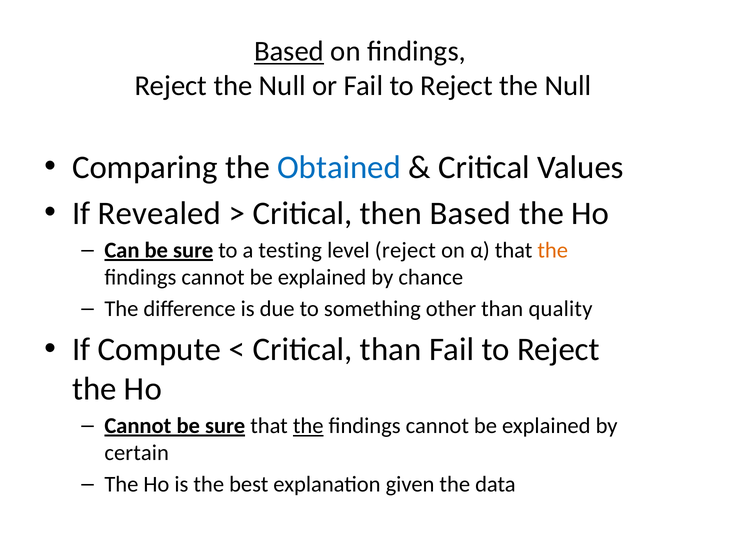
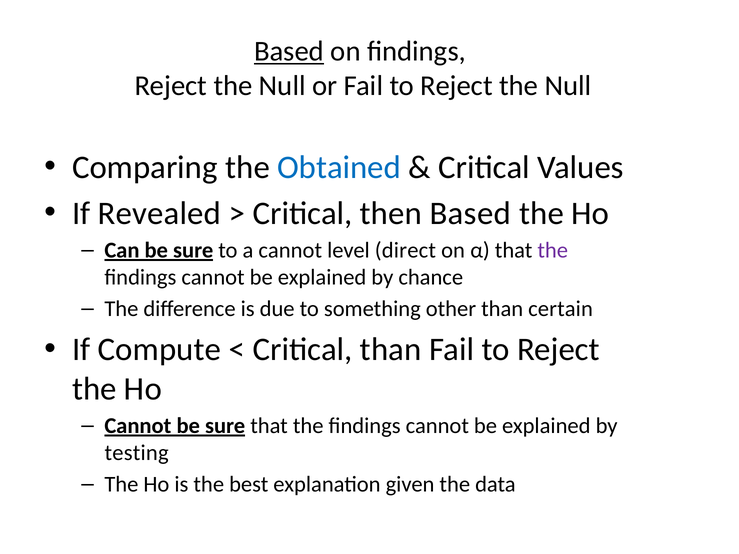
a testing: testing -> cannot (290, 250)
level reject: reject -> direct (405, 250)
the colour: orange -> purple (553, 250)
quality: quality -> certain (561, 309)
the underline: present -> none (308, 426)
certain: certain -> testing (137, 453)
